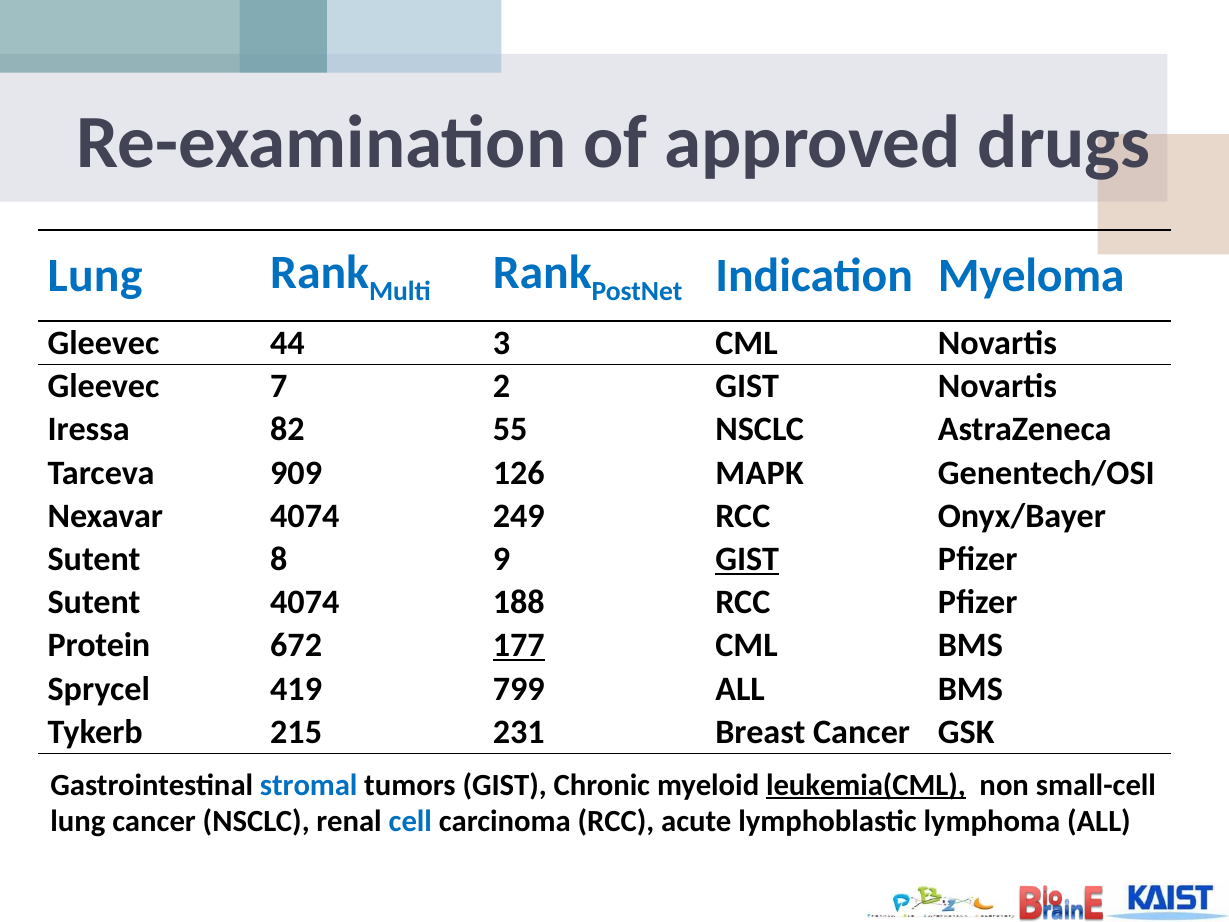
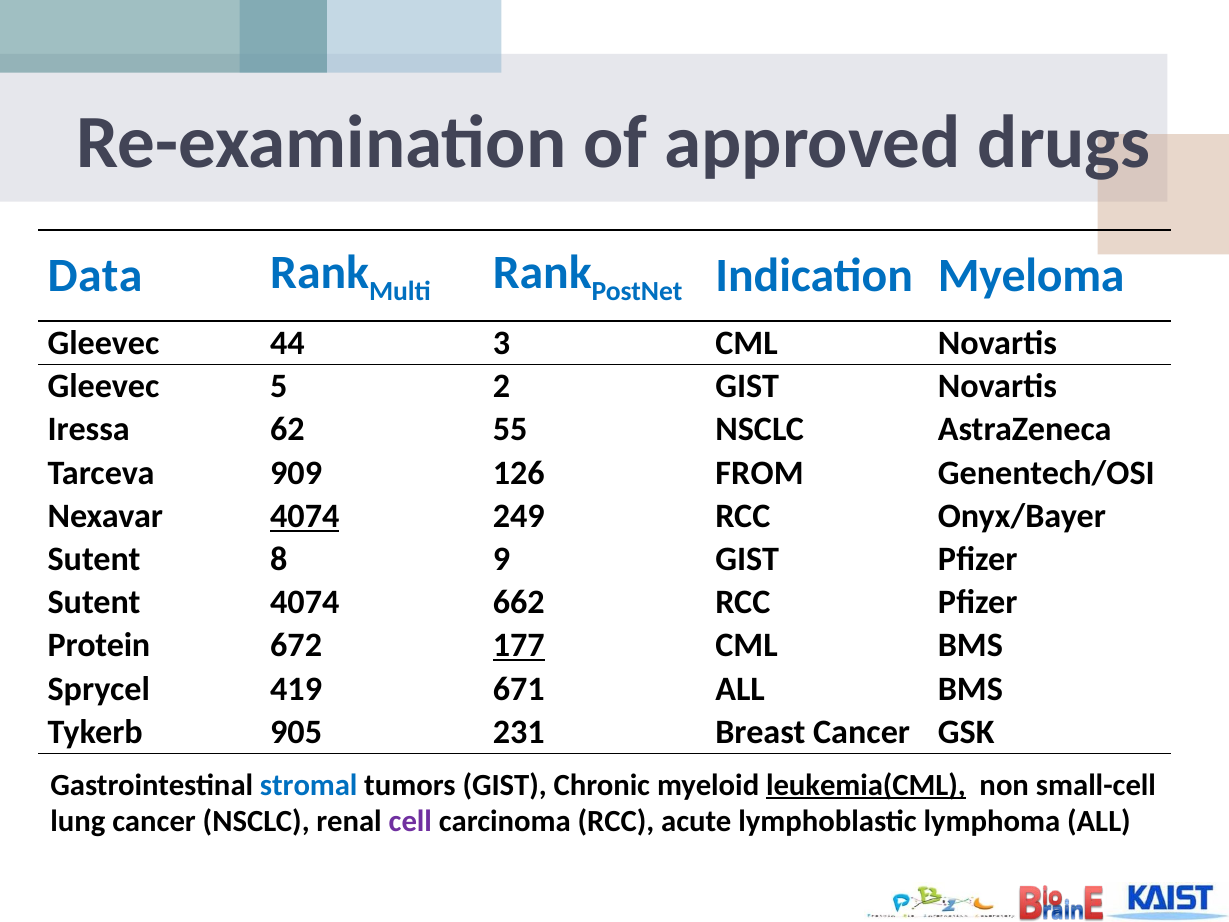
Lung: Lung -> Data (95, 276)
7: 7 -> 5 (279, 386)
82: 82 -> 62 (287, 429)
MAPK: MAPK -> FROM (760, 473)
4074 underline: none -> present (305, 516)
GIST underline: present -> none (747, 559)
188: 188 -> 662 (519, 602)
799: 799 -> 671 (519, 689)
215: 215 -> 905 (296, 732)
cell colour: blue -> purple (410, 822)
